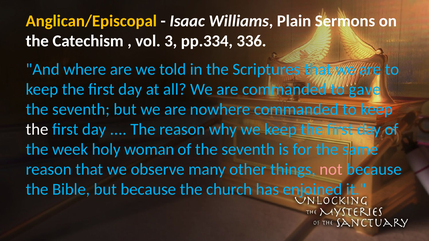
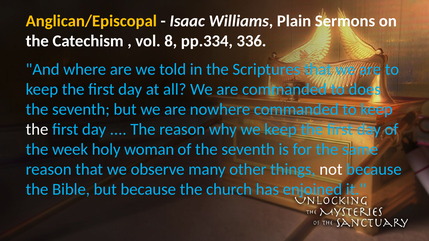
3: 3 -> 8 (171, 41)
gave: gave -> does (365, 90)
not colour: pink -> white (331, 169)
